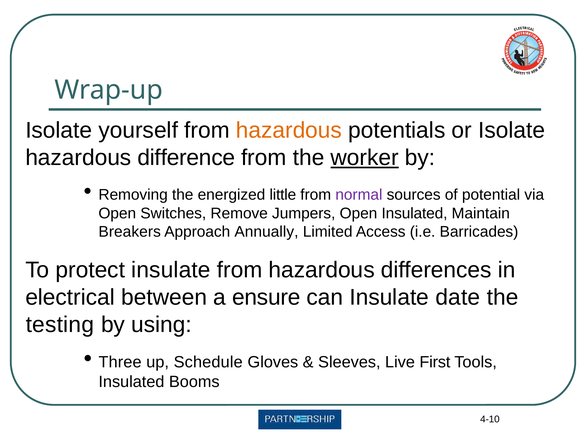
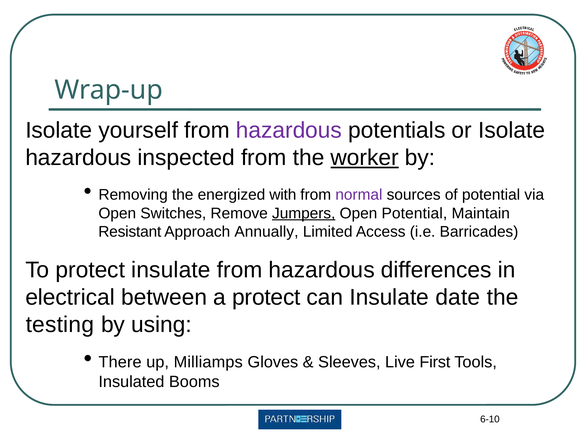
hazardous colour: orange -> purple (289, 130)
difference: difference -> inspected (186, 158)
little: little -> with (283, 195)
Jumpers underline: none -> present (304, 213)
Open Insulated: Insulated -> Potential (414, 213)
Breakers: Breakers -> Resistant (130, 232)
a ensure: ensure -> protect (266, 297)
Three: Three -> There (120, 362)
Schedule: Schedule -> Milliamps (208, 362)
4-10: 4-10 -> 6-10 (490, 419)
